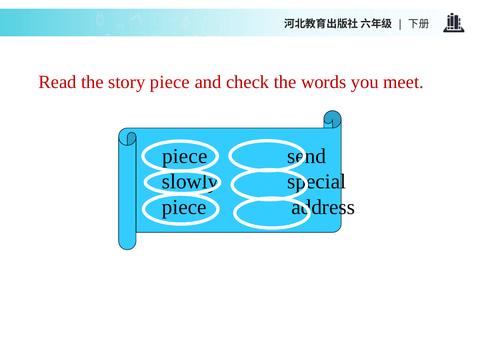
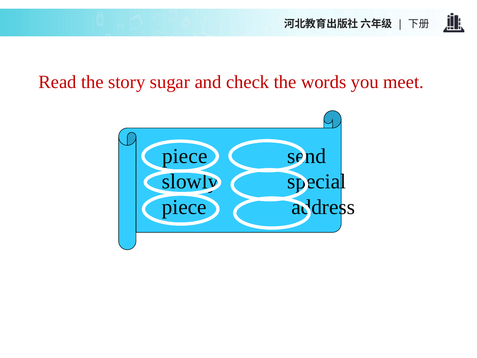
story piece: piece -> sugar (170, 82)
